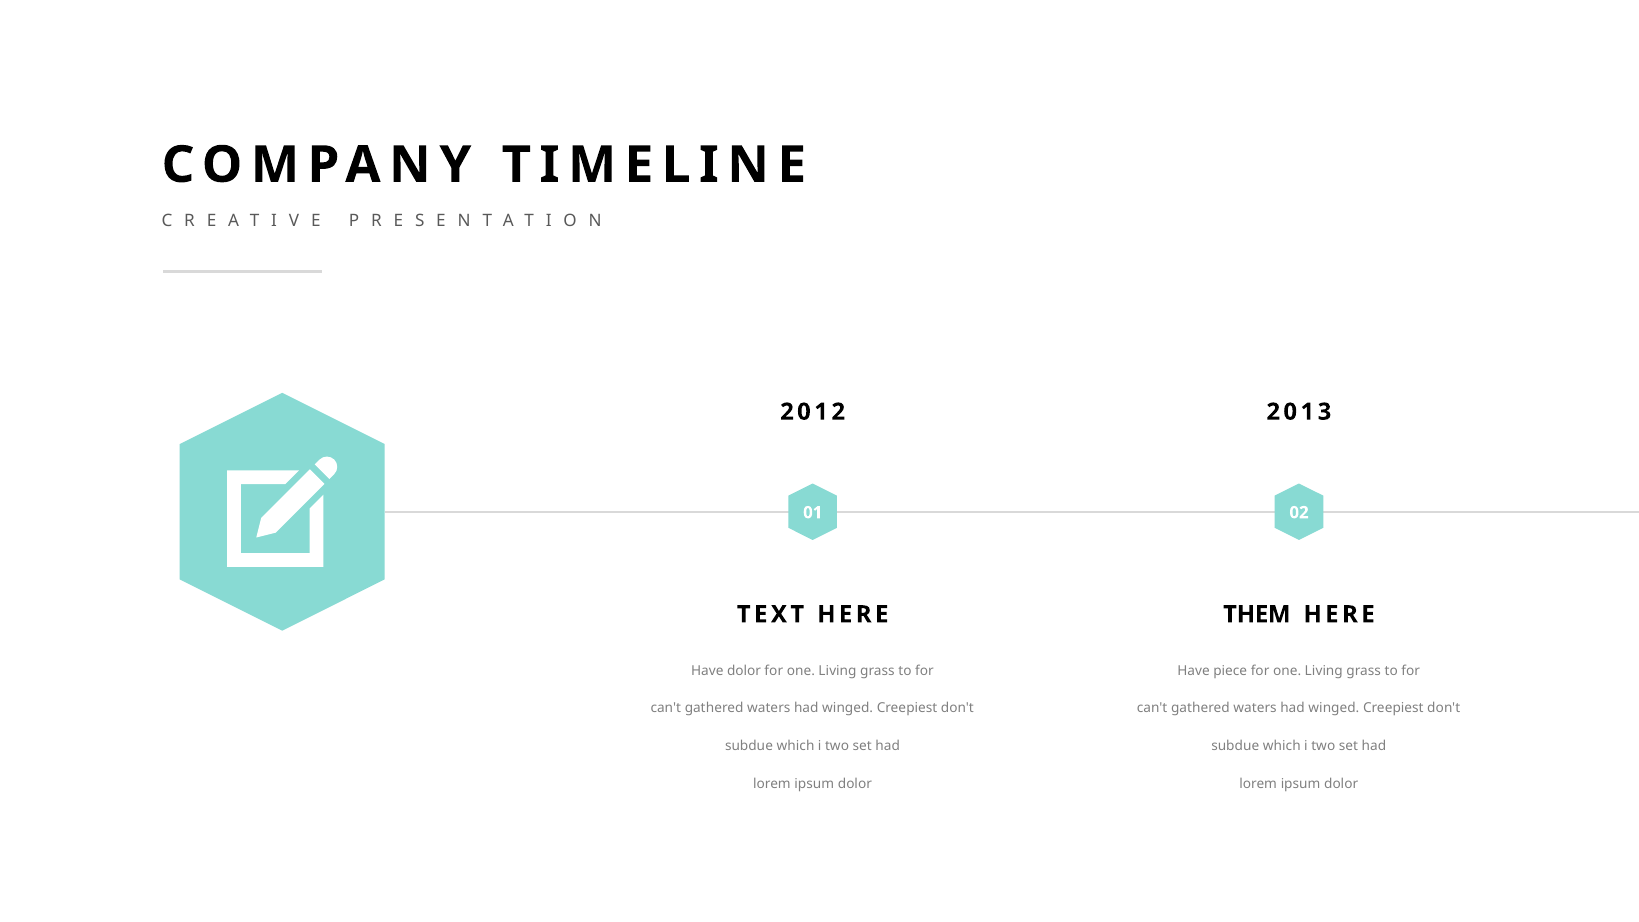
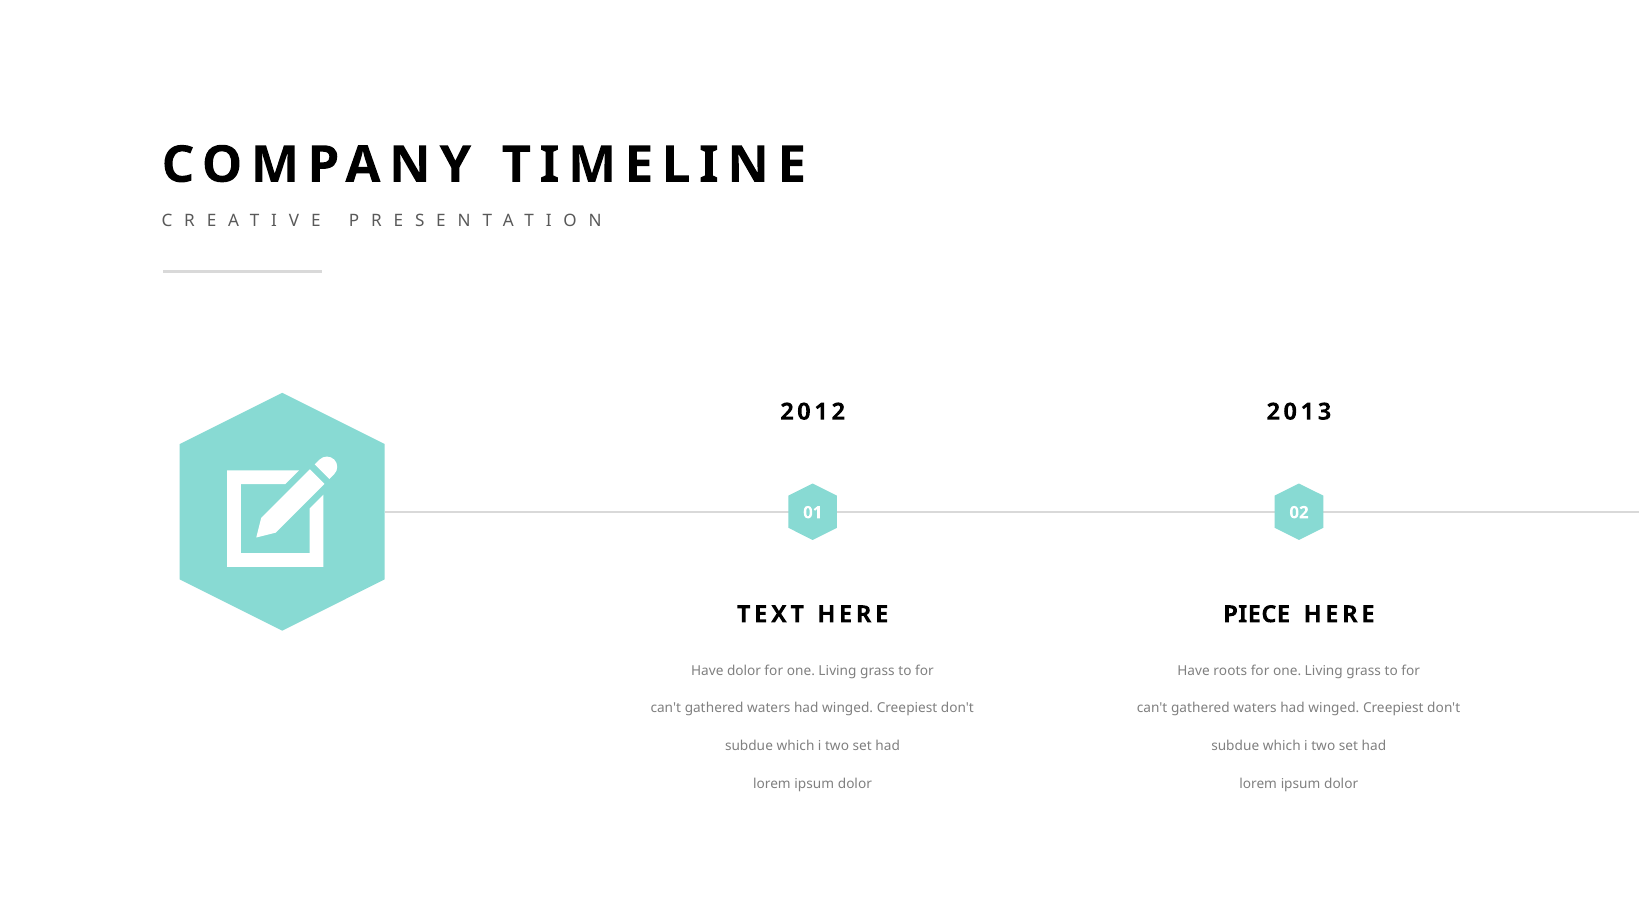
THEM: THEM -> PIECE (1257, 614)
piece: piece -> roots (1230, 671)
